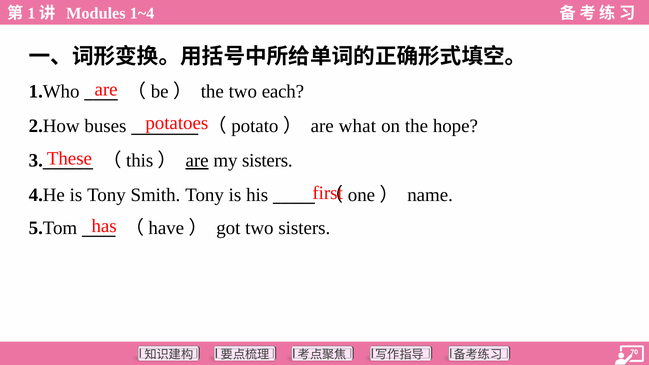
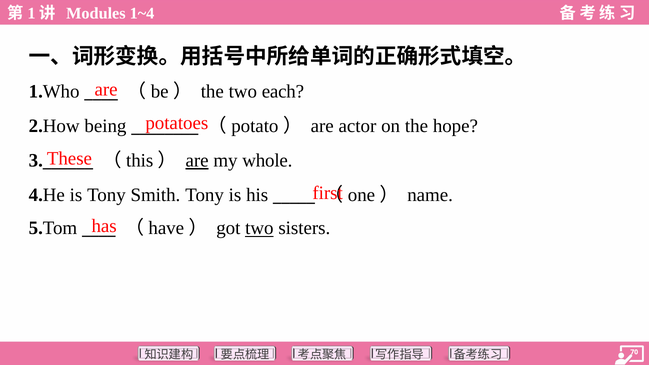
buses: buses -> being (105, 126)
what: what -> actor (357, 126)
my sisters: sisters -> whole (267, 161)
two underline: none -> present (259, 228)
